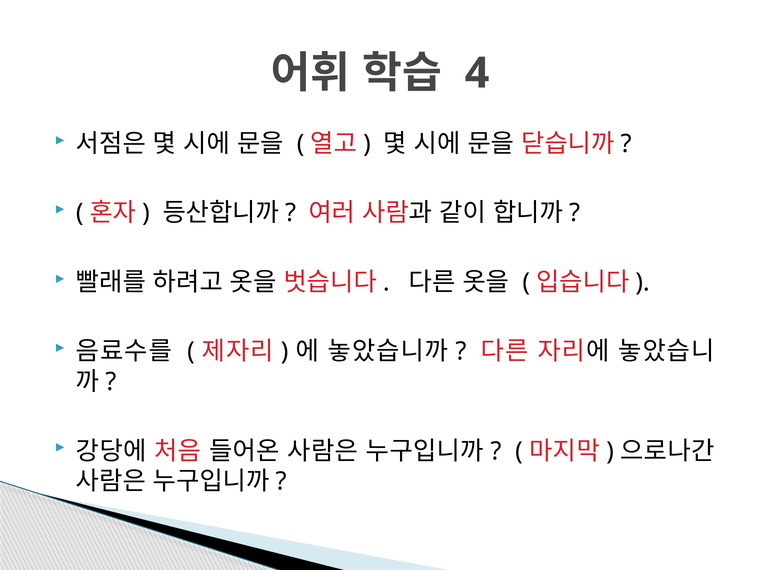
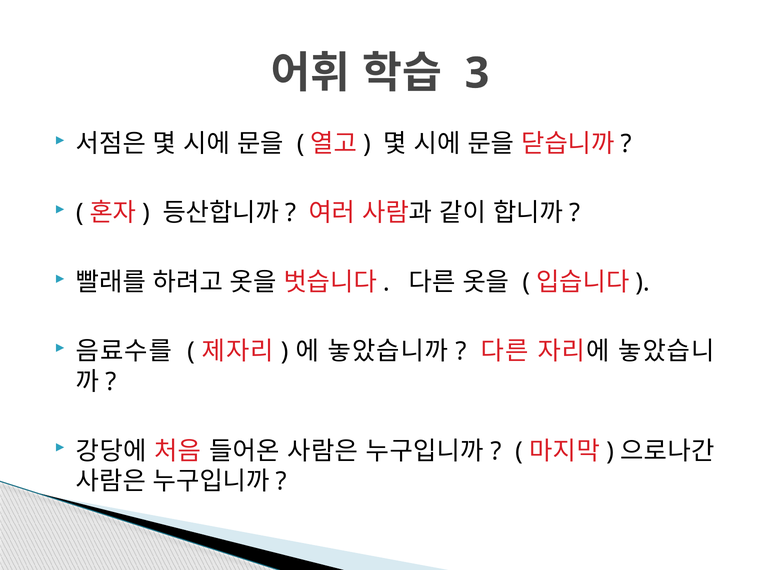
4: 4 -> 3 (477, 73)
